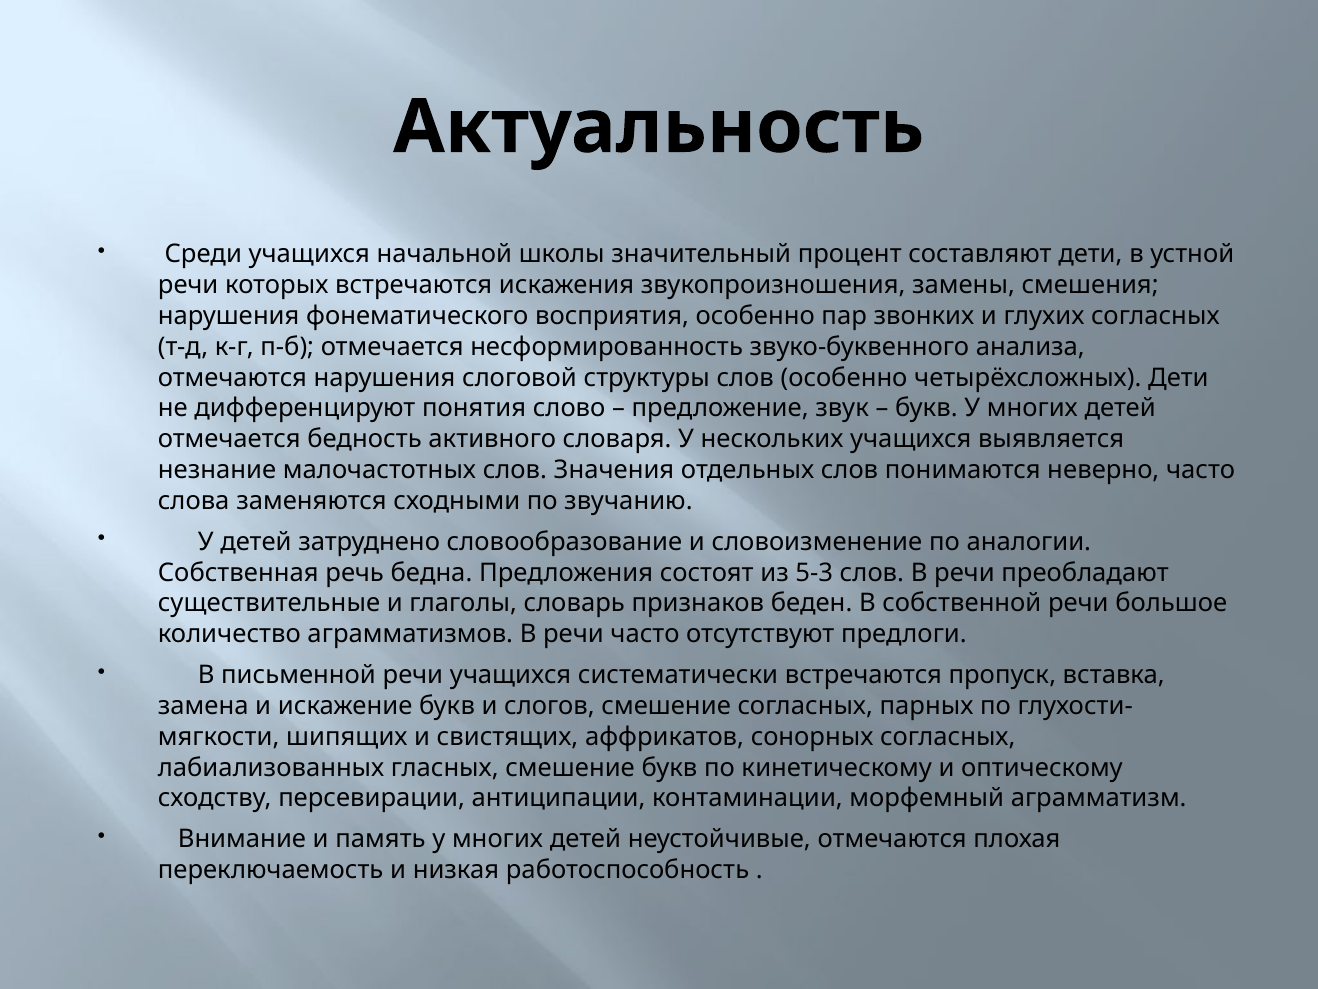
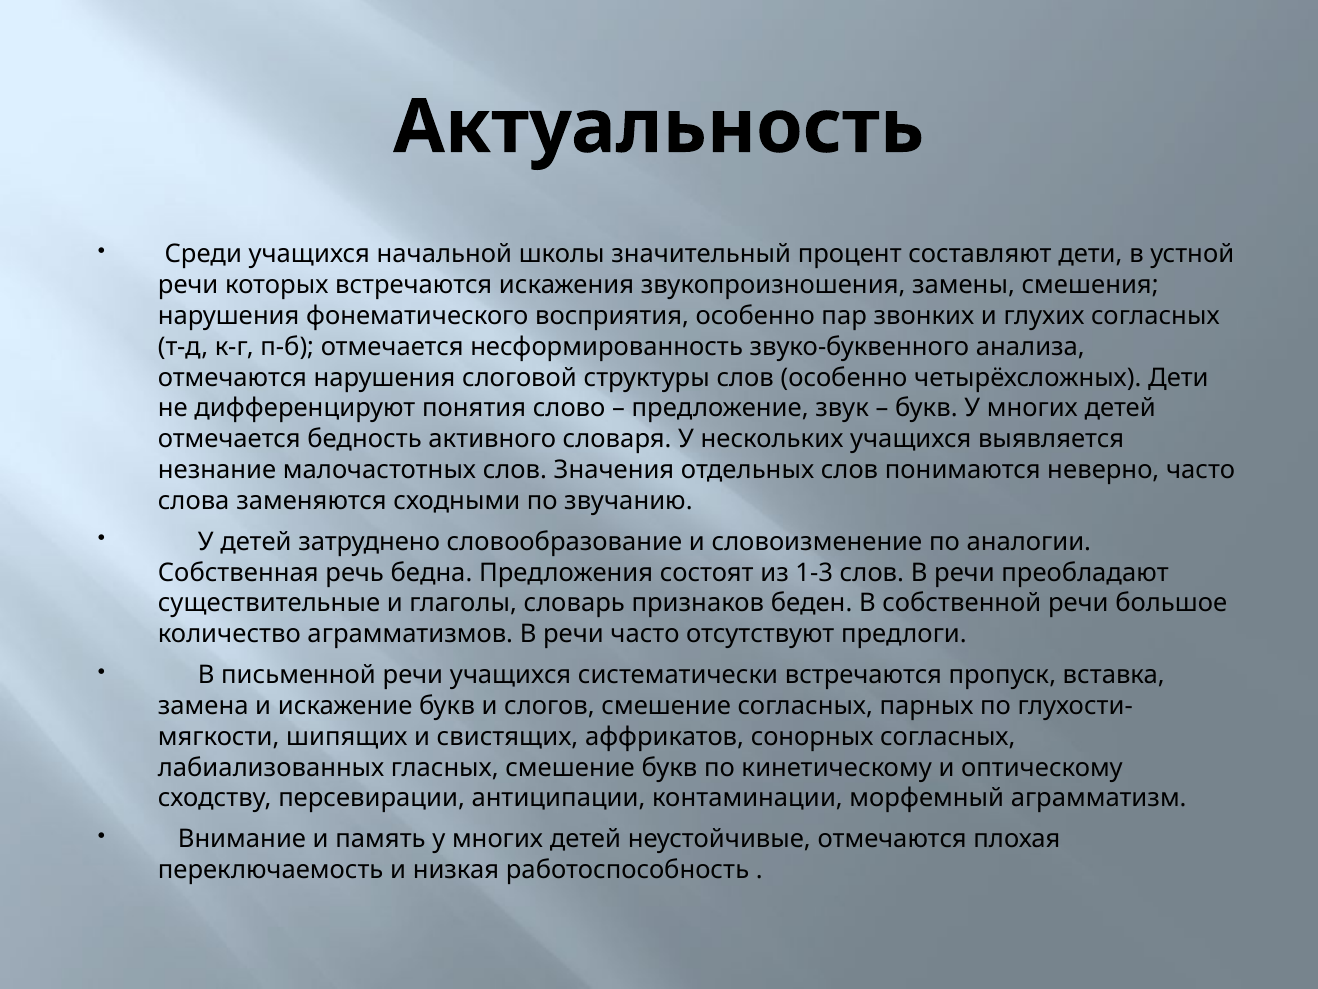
5-3: 5-3 -> 1-3 (814, 572)
